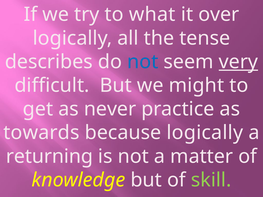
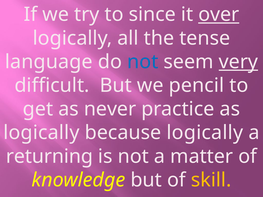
what: what -> since (152, 14)
over underline: none -> present (219, 14)
describes: describes -> language (49, 62)
might: might -> pencil (196, 86)
towards: towards -> logically (41, 133)
skill colour: light green -> yellow (211, 180)
